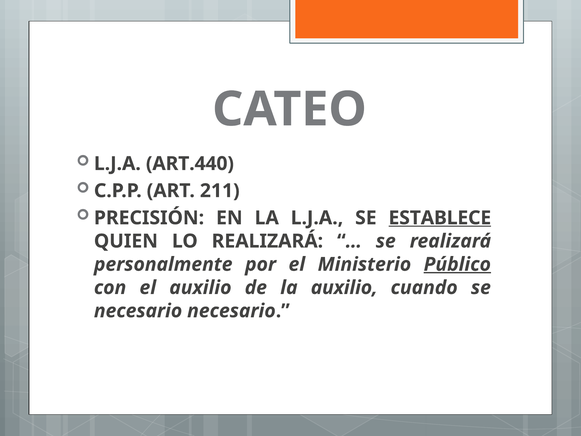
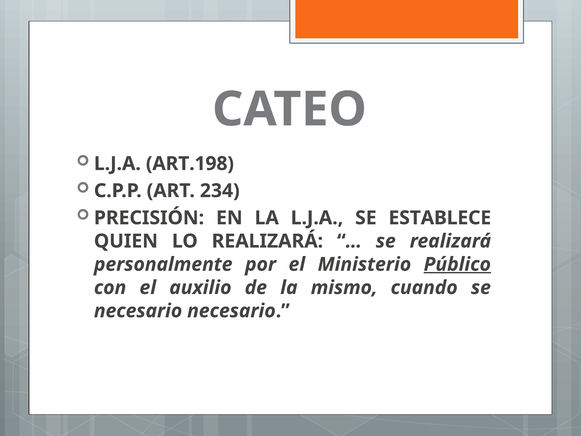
ART.440: ART.440 -> ART.198 (190, 164)
211: 211 -> 234 (220, 191)
ESTABLECE underline: present -> none (440, 218)
la auxilio: auxilio -> mismo (344, 287)
